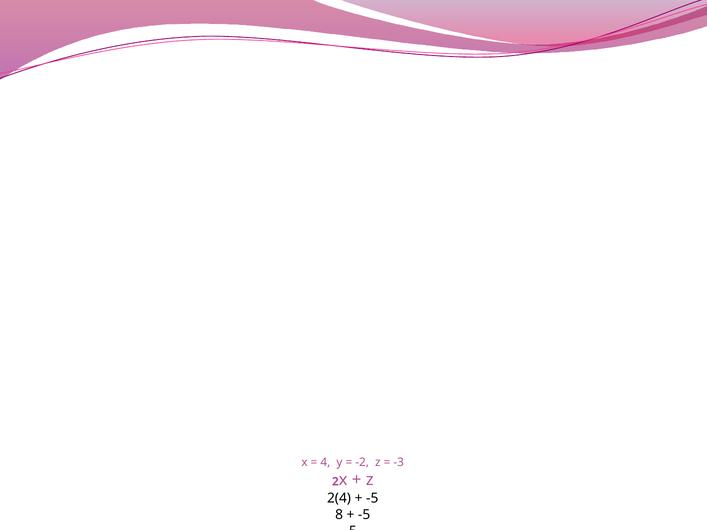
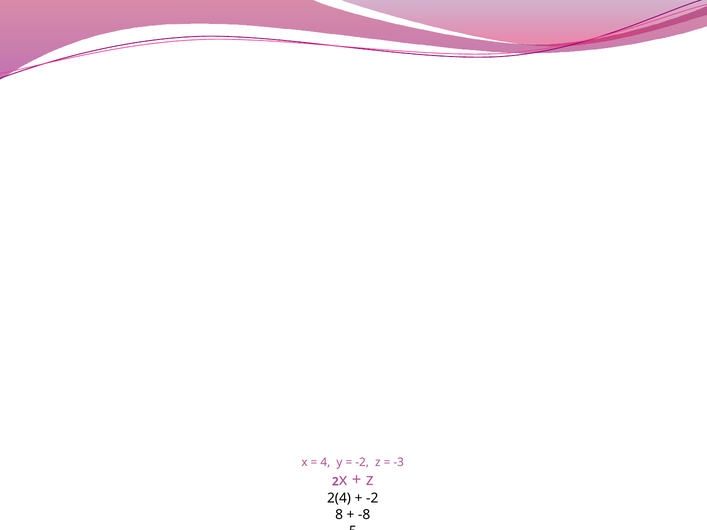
-5: -5 -> -2 (372, 498)
-5: -5 -> -8 (364, 515)
